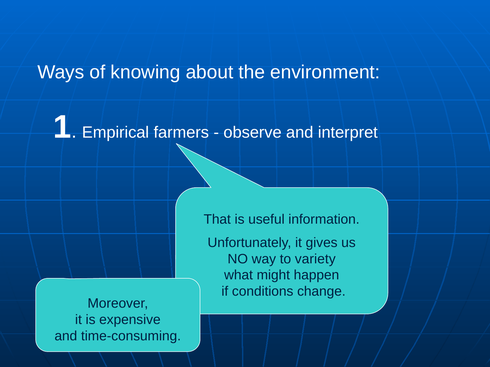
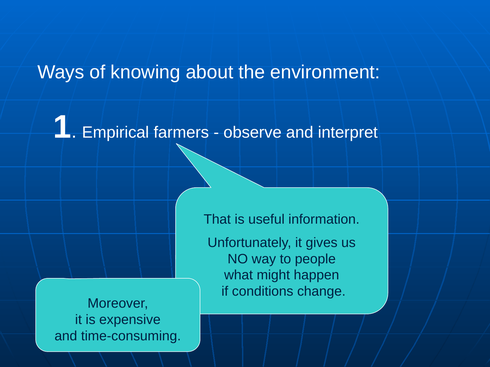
variety: variety -> people (315, 259)
